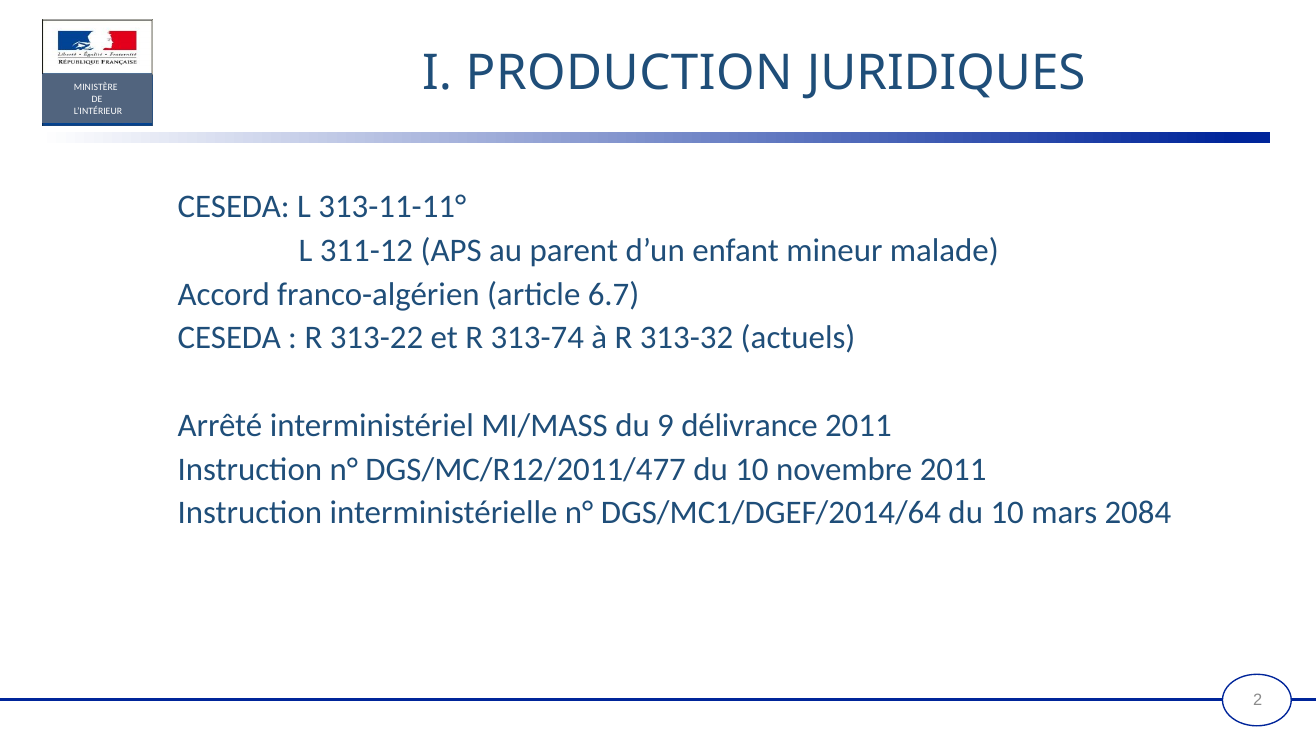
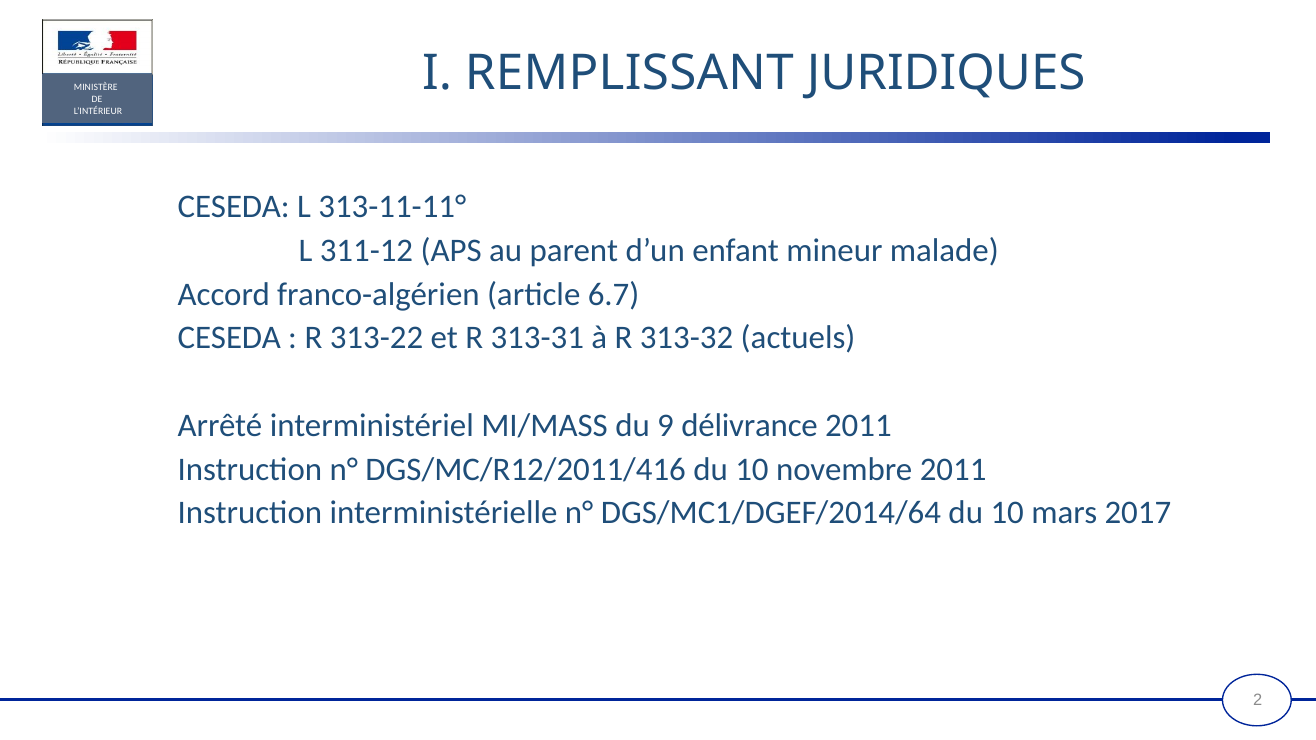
PRODUCTION: PRODUCTION -> REMPLISSANT (629, 73)
313-74: 313-74 -> 313-31 (537, 338)
DGS/MC/R12/2011/477: DGS/MC/R12/2011/477 -> DGS/MC/R12/2011/416 (526, 470)
2084: 2084 -> 2017 (1138, 513)
